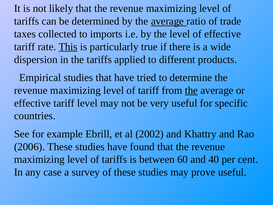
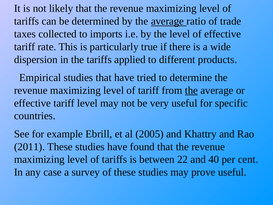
This underline: present -> none (68, 47)
2002: 2002 -> 2005 (150, 134)
2006: 2006 -> 2011 (30, 147)
60: 60 -> 22 (183, 159)
